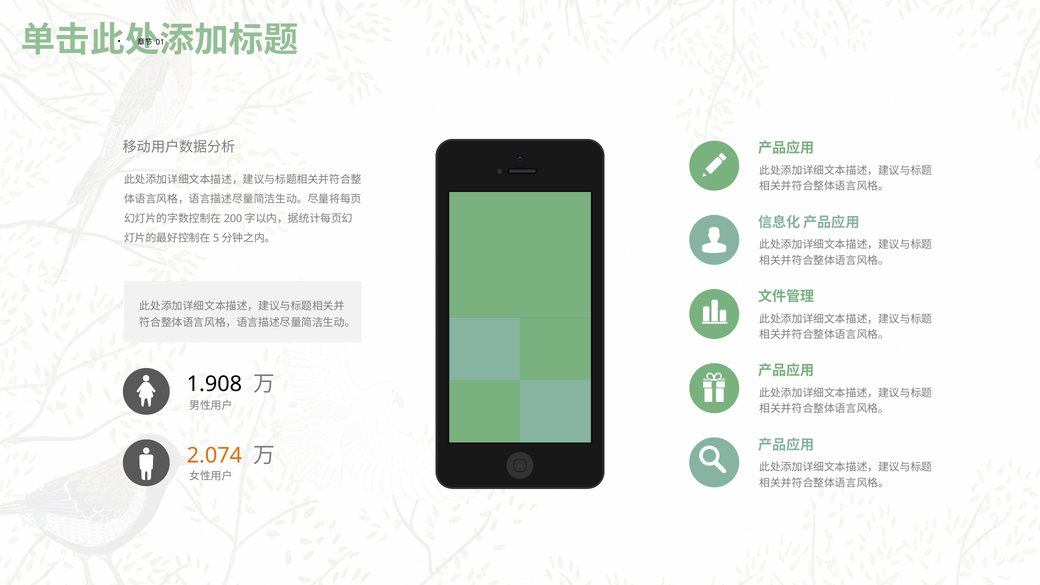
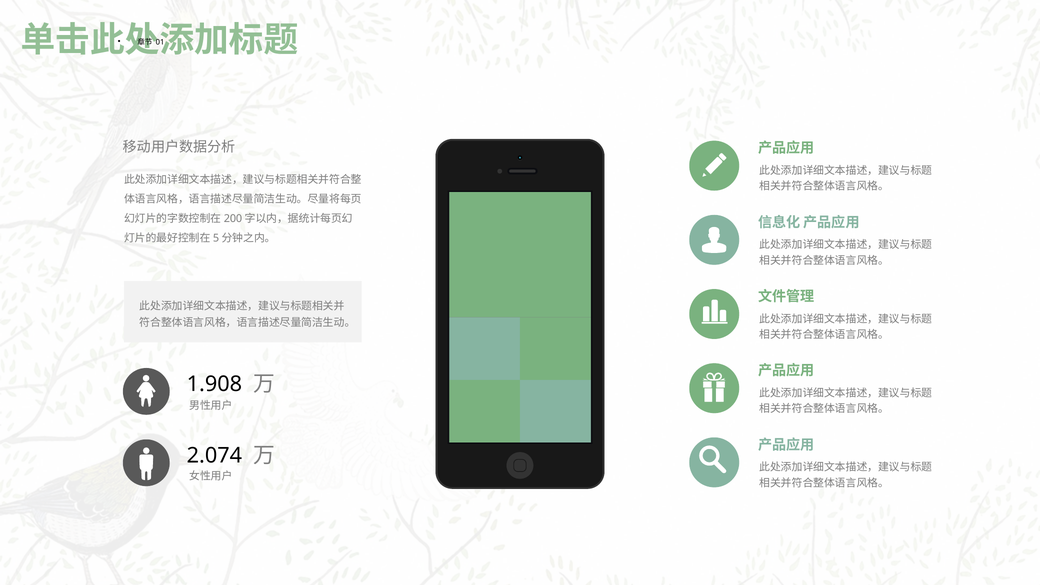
2.074 colour: orange -> black (214, 456)
